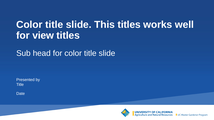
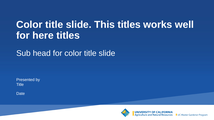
view: view -> here (43, 36)
